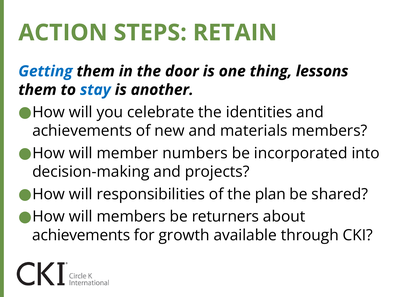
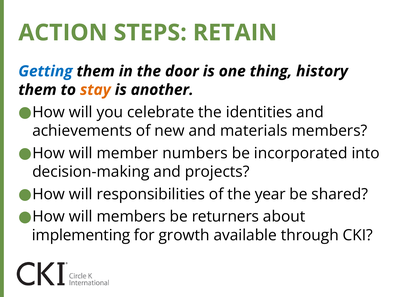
lessons: lessons -> history (322, 71)
stay colour: blue -> orange (95, 90)
plan: plan -> year (270, 194)
achievements: achievements -> implementing (81, 235)
